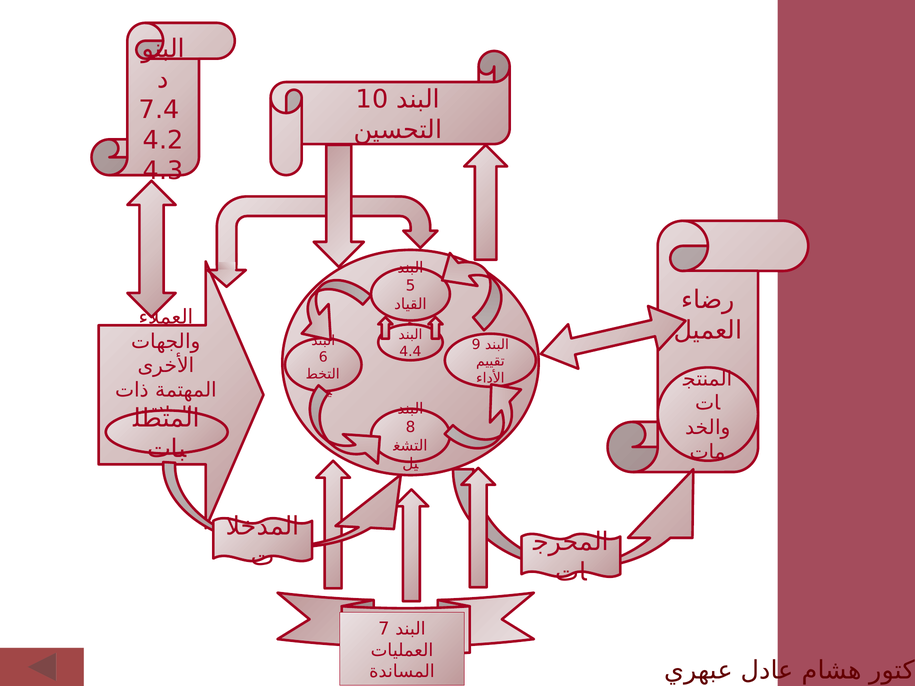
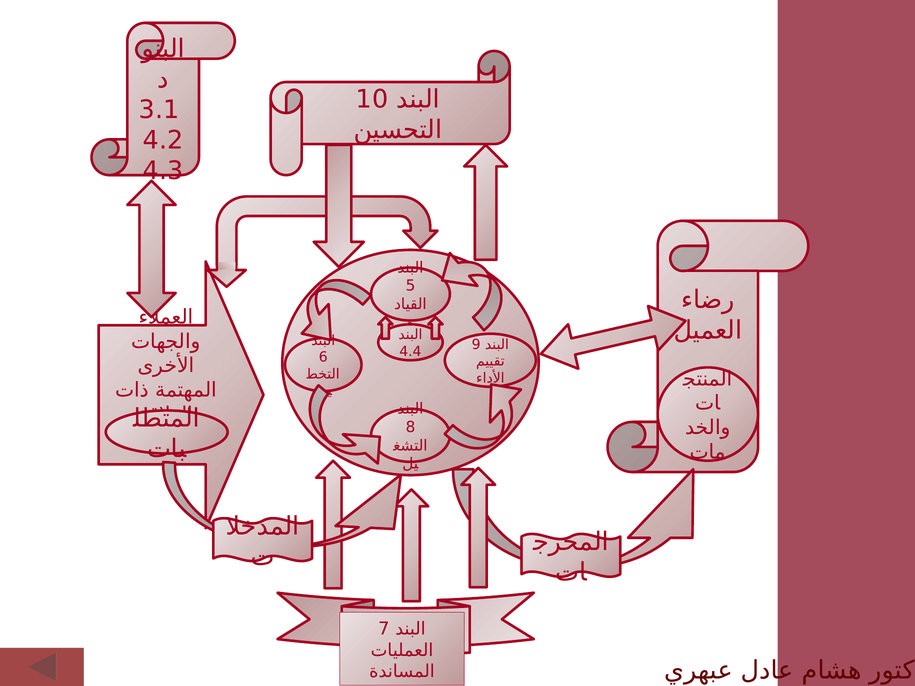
7.4: 7.4 -> 3.1 (159, 110)
